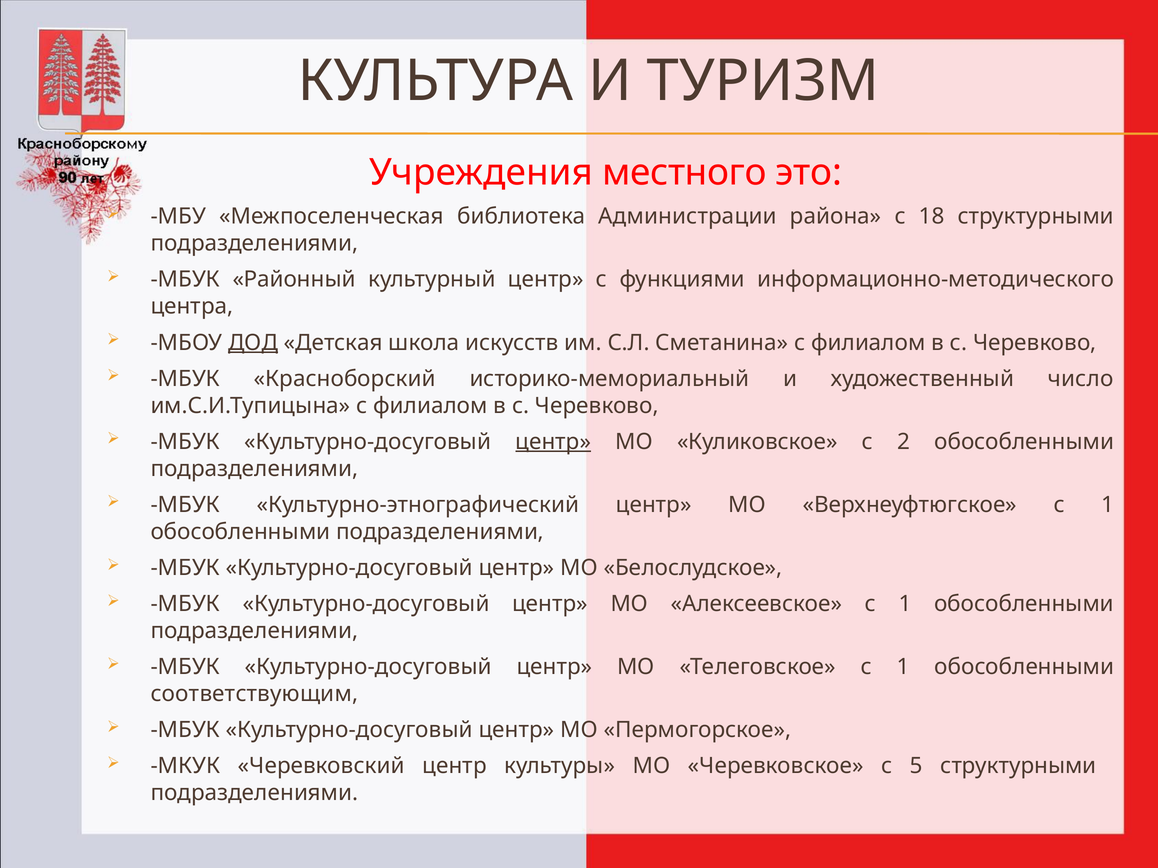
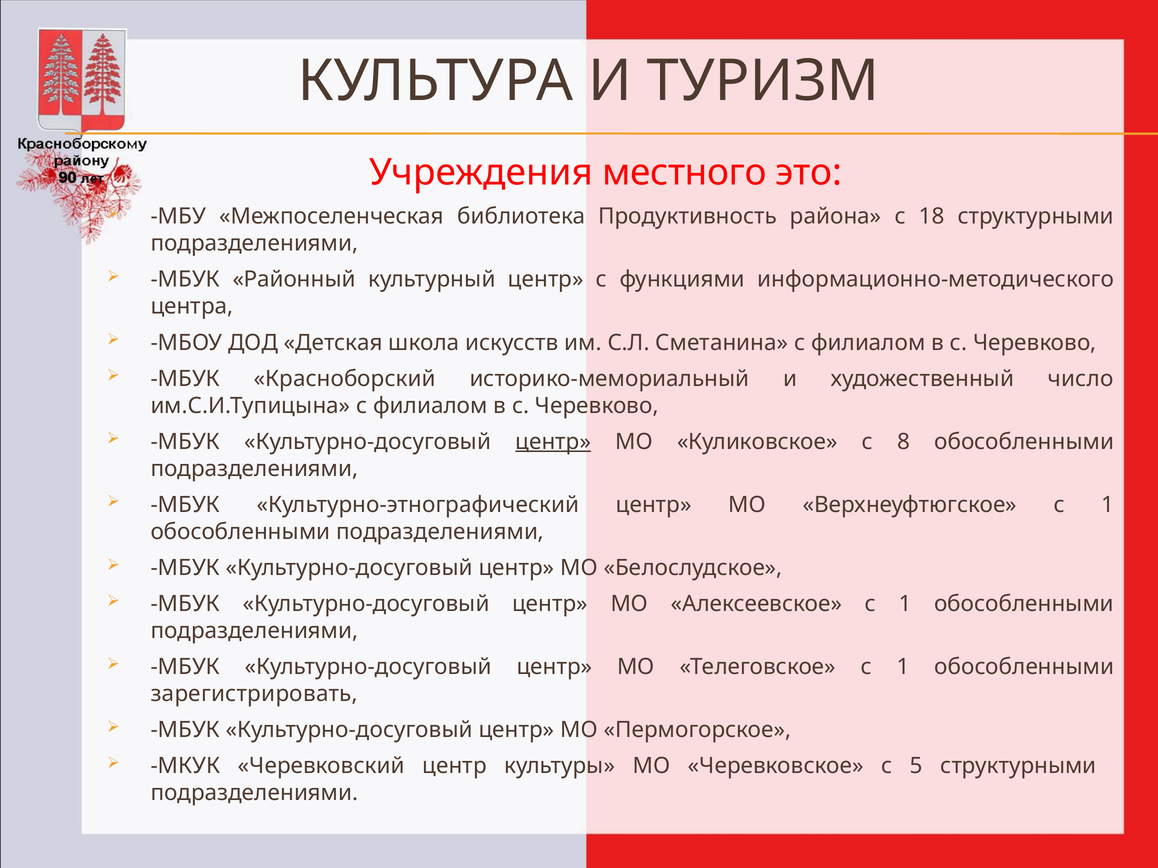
Администрации: Администрации -> Продуктивность (688, 217)
ДОД underline: present -> none (253, 343)
2: 2 -> 8 (904, 442)
соответствующим: соответствующим -> зарегистрировать (254, 694)
